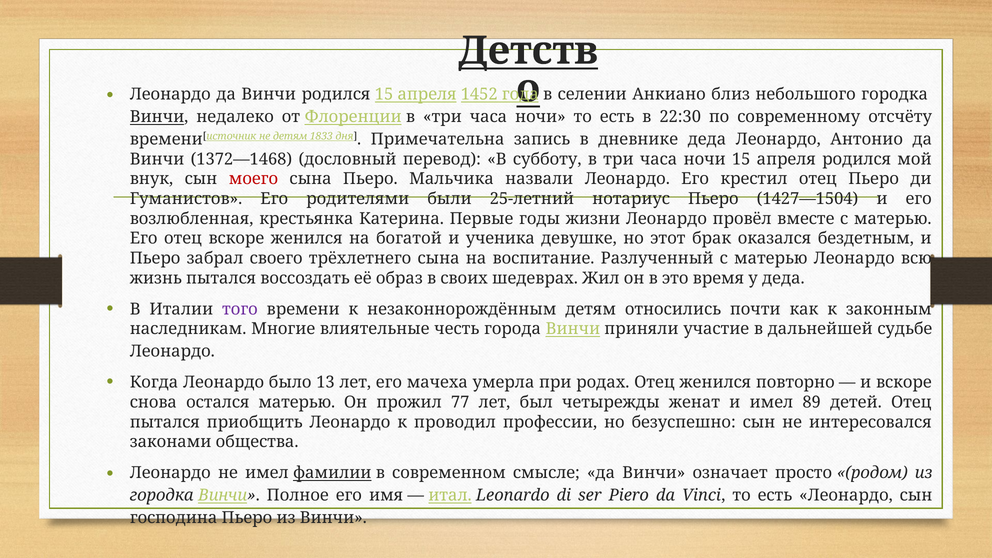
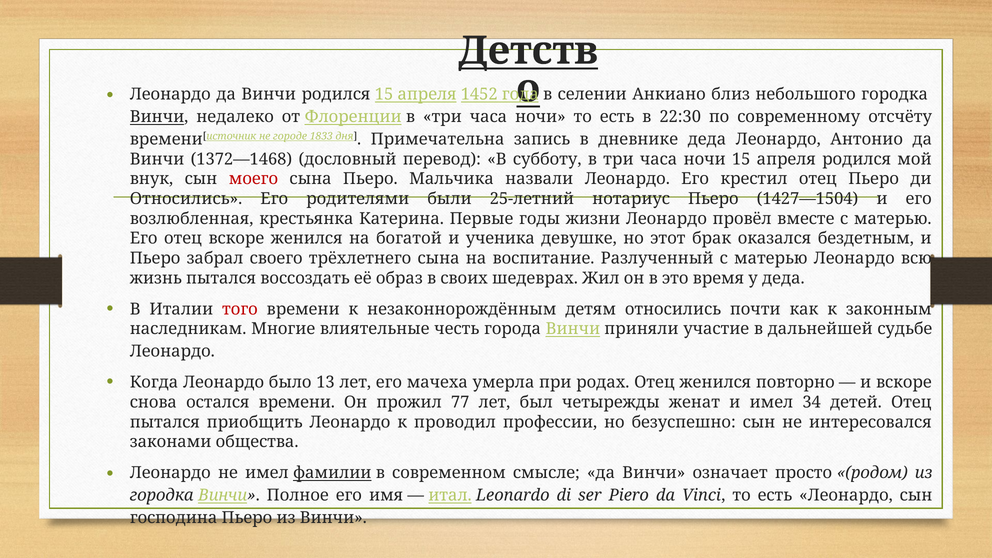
не детям: детям -> городе (290, 136)
Гуманистов: Гуманистов -> Относились (186, 199)
того colour: purple -> red (240, 309)
остался матерью: матерью -> времени (297, 402)
89: 89 -> 34 (812, 402)
